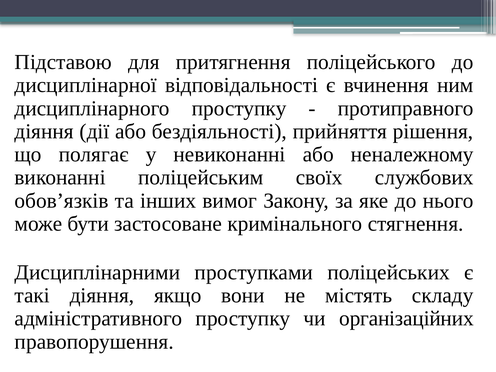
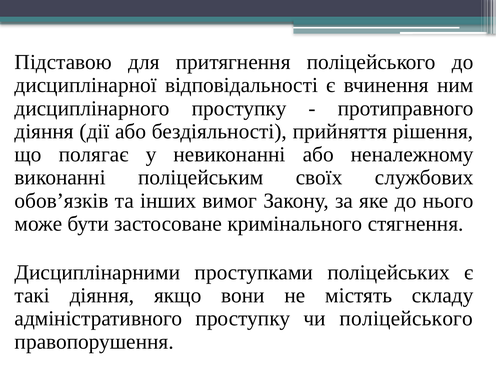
чи організаційних: організаційних -> поліцейського (406, 319)
